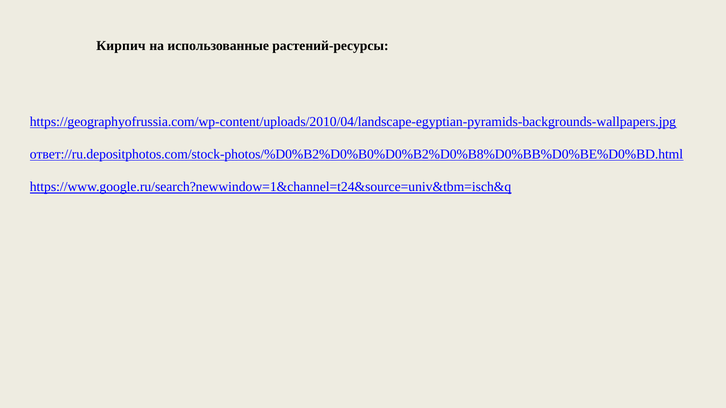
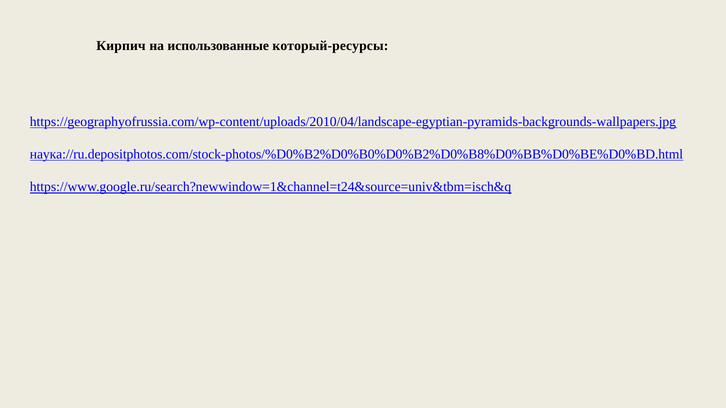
растений-ресурсы: растений-ресурсы -> который-ресурсы (330, 46)
ответ://ru.depositphotos.com/stock-photos/%D0%B2%D0%B0%D0%B2%D0%B8%D0%BB%D0%BE%D0%BD.html: ответ://ru.depositphotos.com/stock-photos/%D0%B2%D0%B0%D0%B2%D0%B8%D0%BB%D0%BE%D0%BD.html -> наука://ru.depositphotos.com/stock-photos/%D0%B2%D0%B0%D0%B2%D0%B8%D0%BB%D0%BE%D0%BD.html (356, 154)
